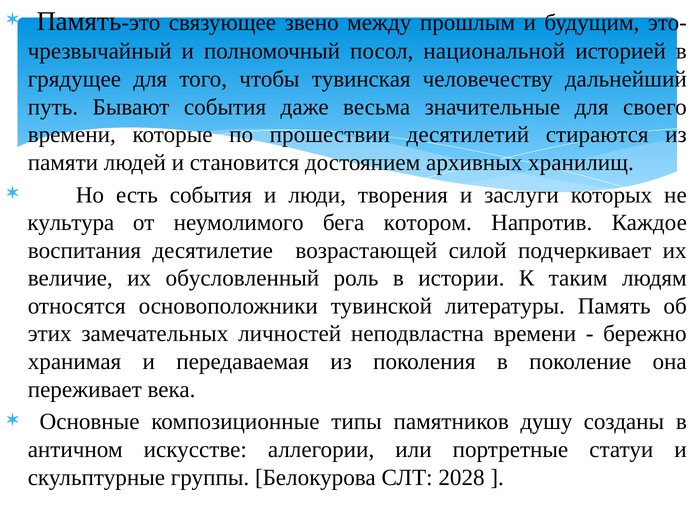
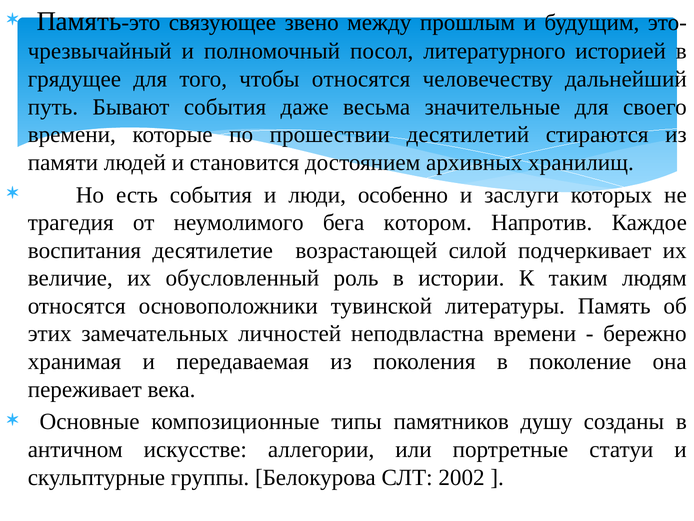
национальной: национальной -> литературного (494, 51)
чтобы тувинская: тувинская -> относятся (361, 79)
творения: творения -> особенно (403, 195)
культура: культура -> трагедия (71, 222)
2028: 2028 -> 2002 (462, 477)
